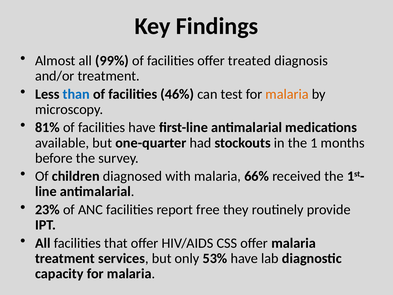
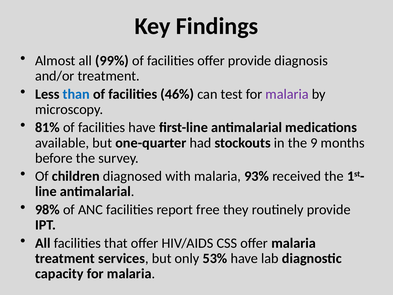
offer treated: treated -> provide (250, 61)
malaria colour: orange -> purple (287, 94)
1: 1 -> 9 (314, 143)
66%: 66% -> 93% (257, 176)
23%: 23% -> 98% (47, 209)
